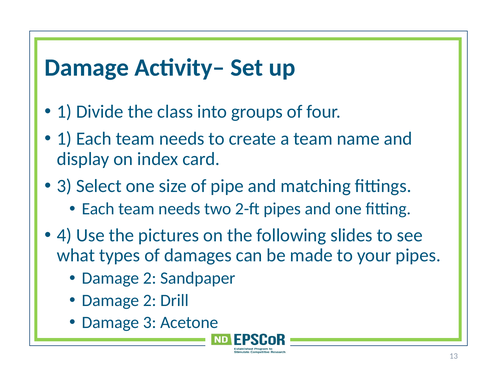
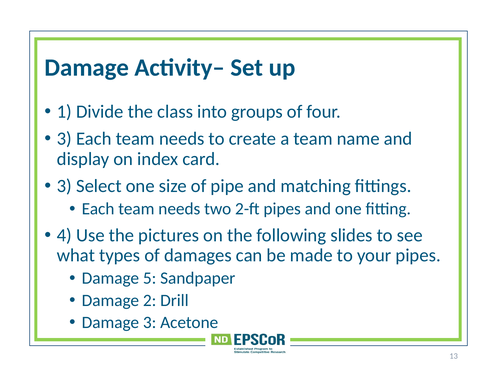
1: 1 -> 3 (64, 139)
2: 2 -> 5 (150, 278)
